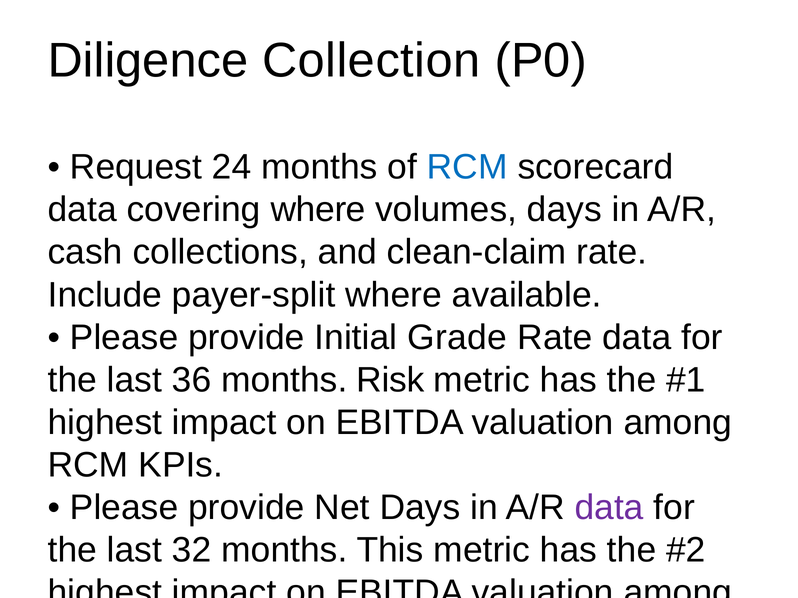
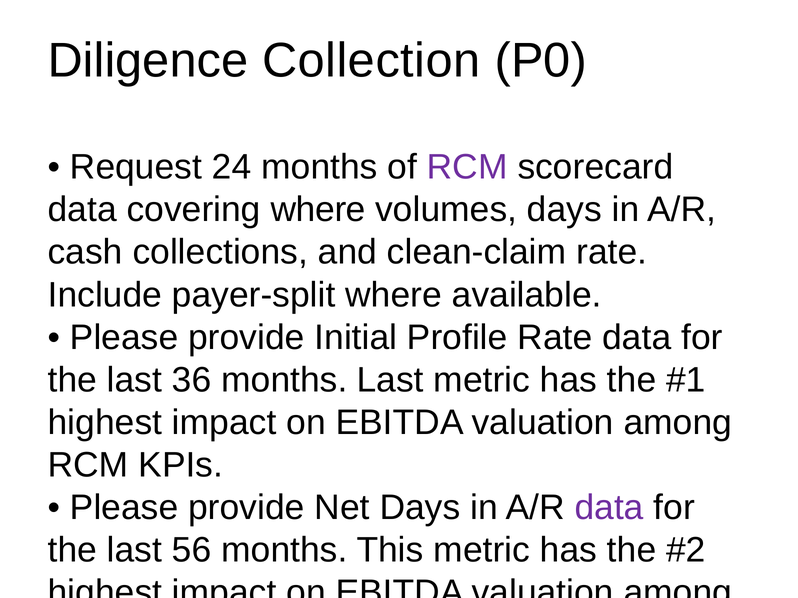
RCM colour: blue -> purple (467, 167)
Grade: Grade -> Profile (457, 338)
months Risk: Risk -> Last (390, 380)
32: 32 -> 56 (192, 550)
